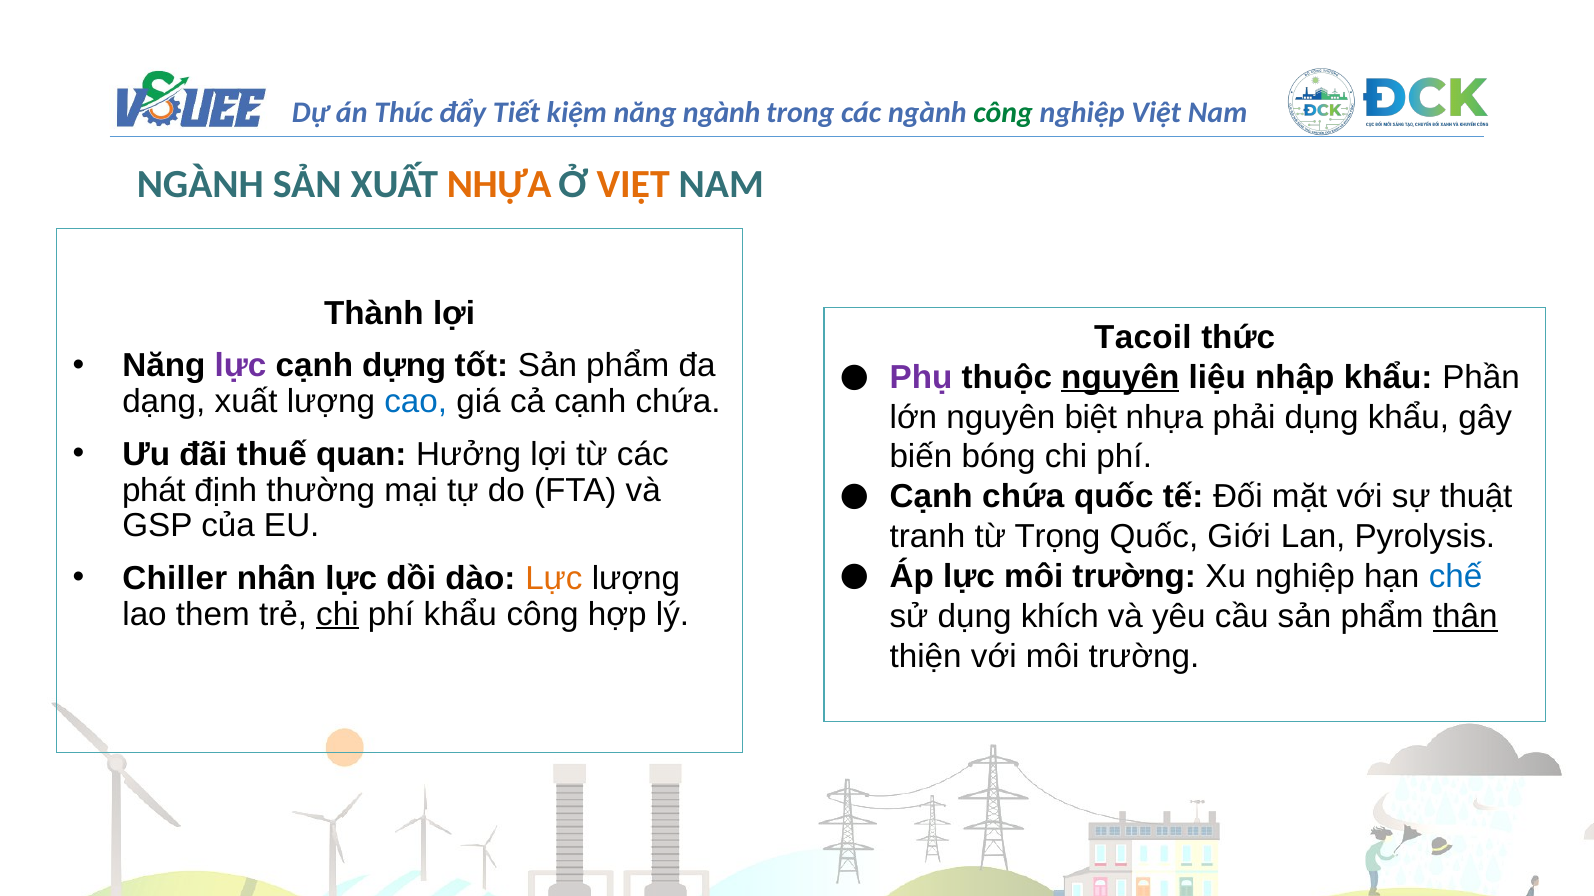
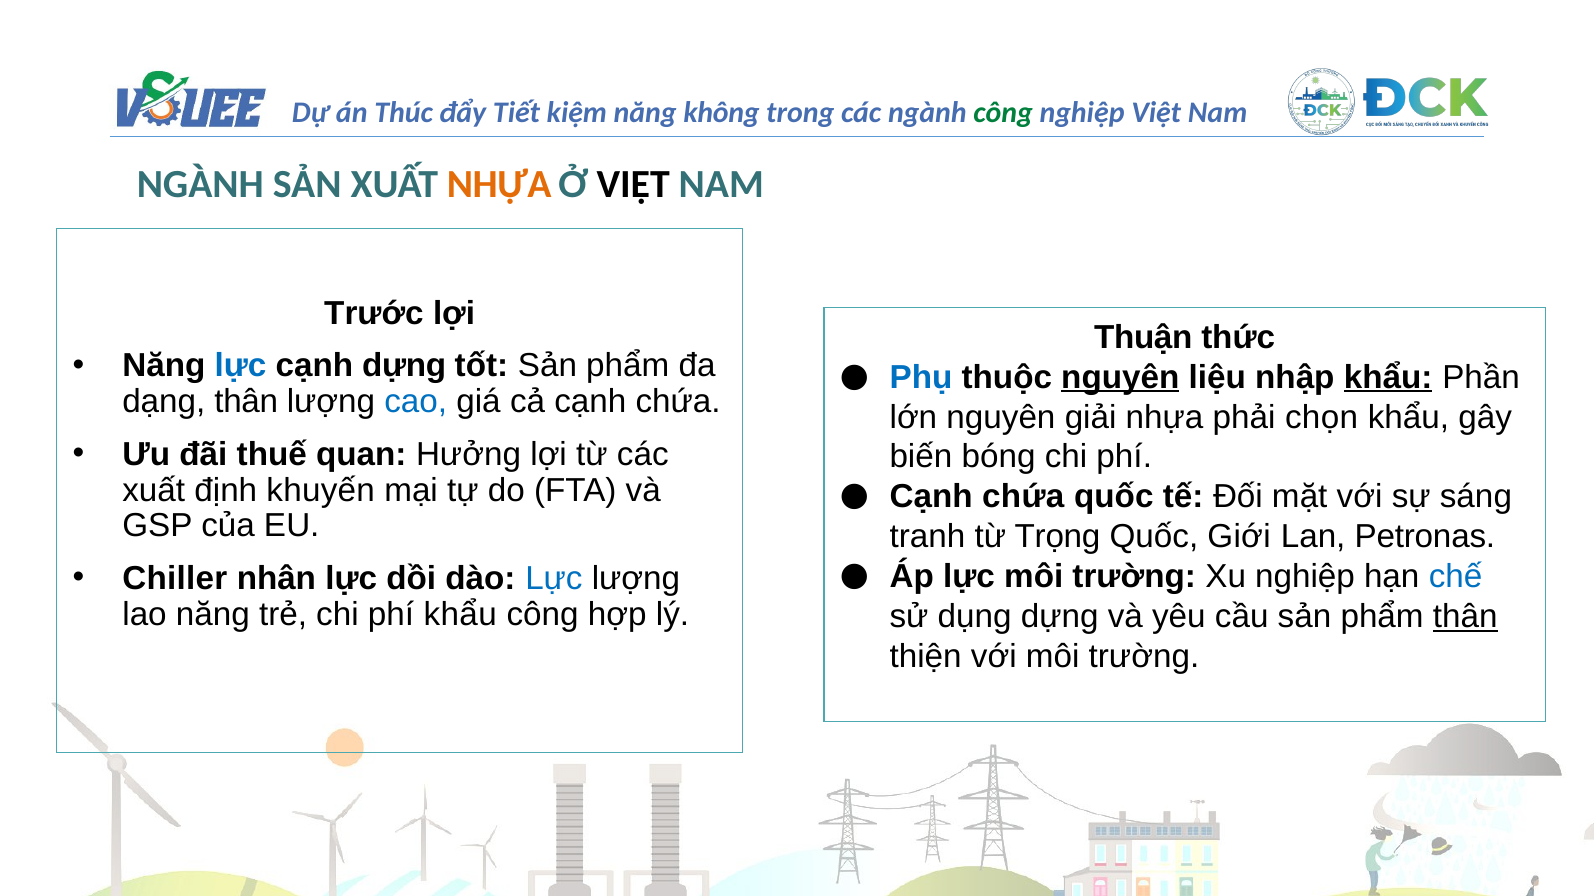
năng ngành: ngành -> không (722, 113)
VIỆT colour: orange -> black (633, 184)
Thành: Thành -> Trước (374, 314)
Tacoil: Tacoil -> Thuận (1143, 338)
lực colour: purple -> blue (240, 366)
Phụ colour: purple -> blue (921, 377)
khẩu underline: none -> present (1388, 377)
dạng xuất: xuất -> thân (246, 402)
biệt: biệt -> giải (1091, 417)
phải dụng: dụng -> chọn (1322, 417)
phát: phát -> xuất (154, 490)
thường: thường -> khuyến (321, 490)
thuật: thuật -> sáng (1476, 497)
Pyrolysis: Pyrolysis -> Petronas (1425, 537)
Lực colour: orange -> blue (554, 579)
lao them: them -> năng (213, 615)
chi underline: present -> none (337, 615)
dụng khích: khích -> dựng (1060, 617)
